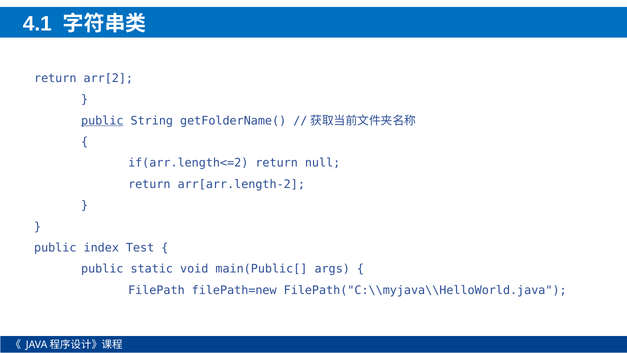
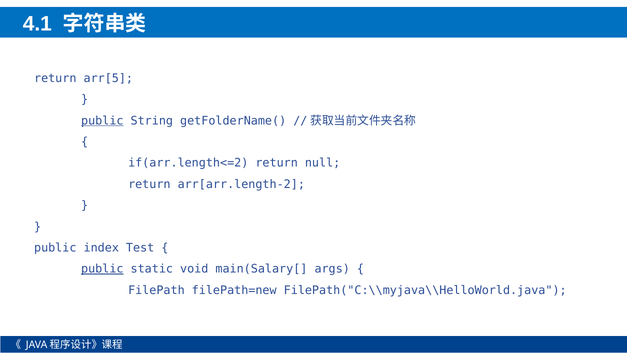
arr[2: arr[2 -> arr[5 (108, 78)
public underline: none -> present (102, 269)
main(Public[: main(Public[ -> main(Salary[ (261, 269)
